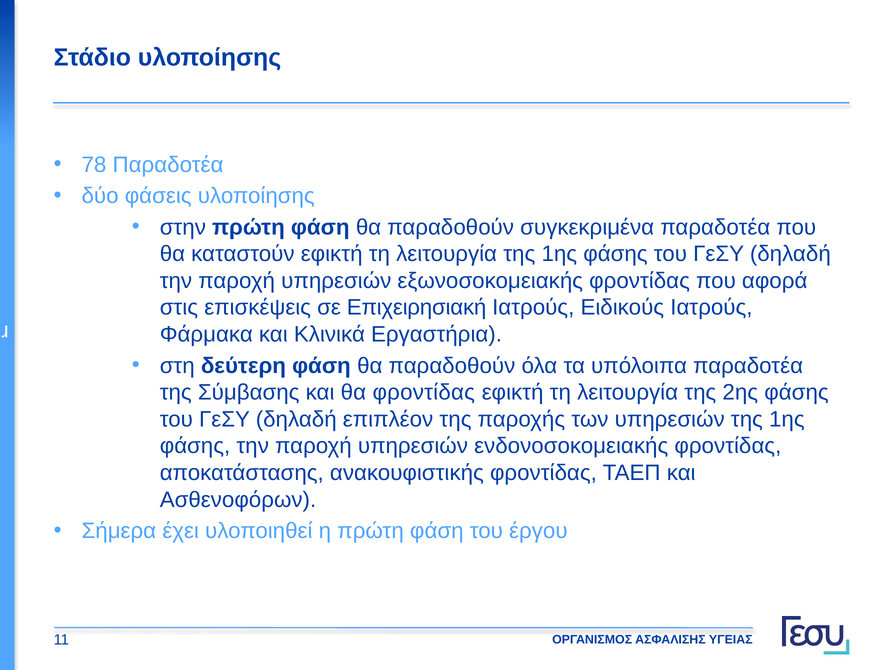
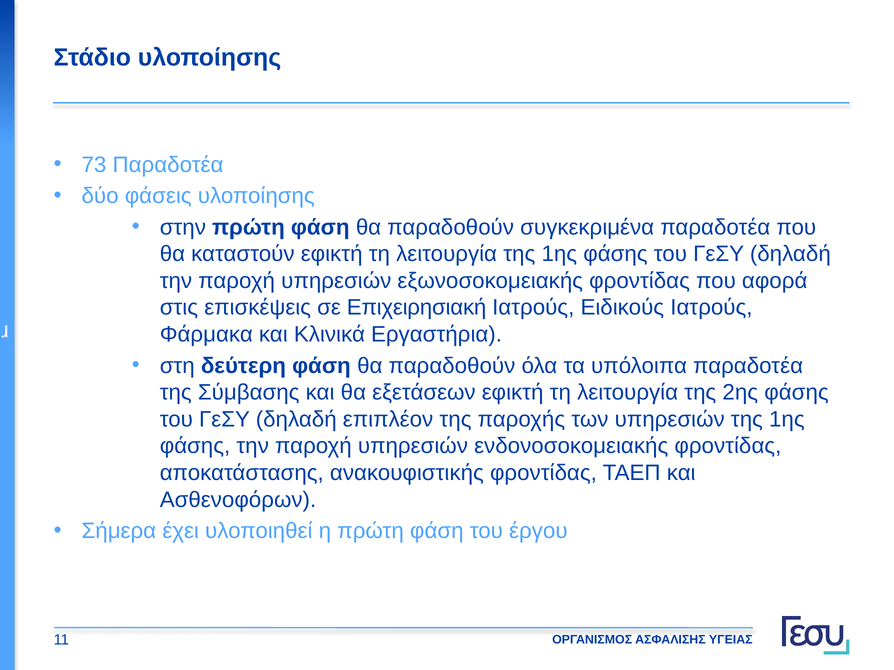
78: 78 -> 73 (94, 165)
θα φροντίδας: φροντίδας -> εξετάσεων (424, 393)
